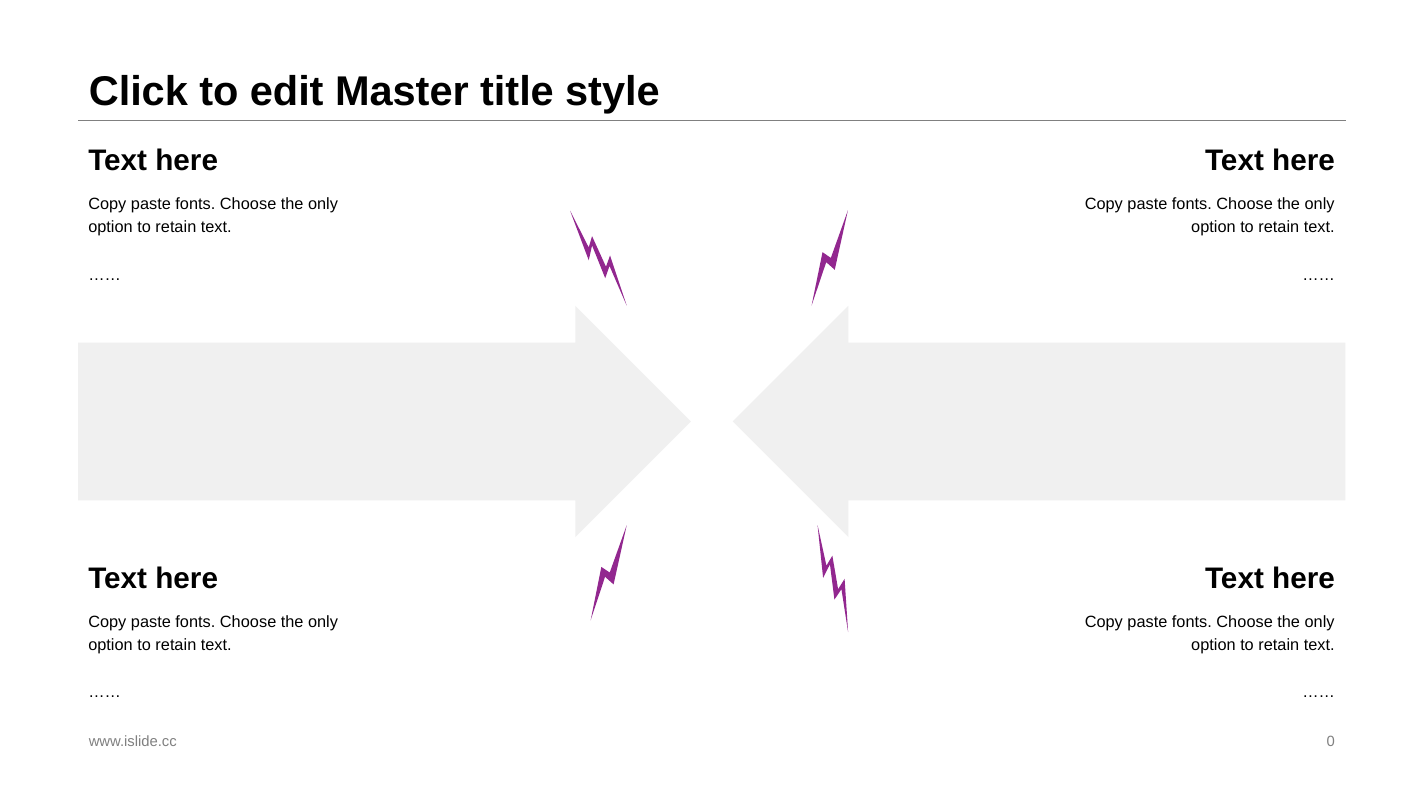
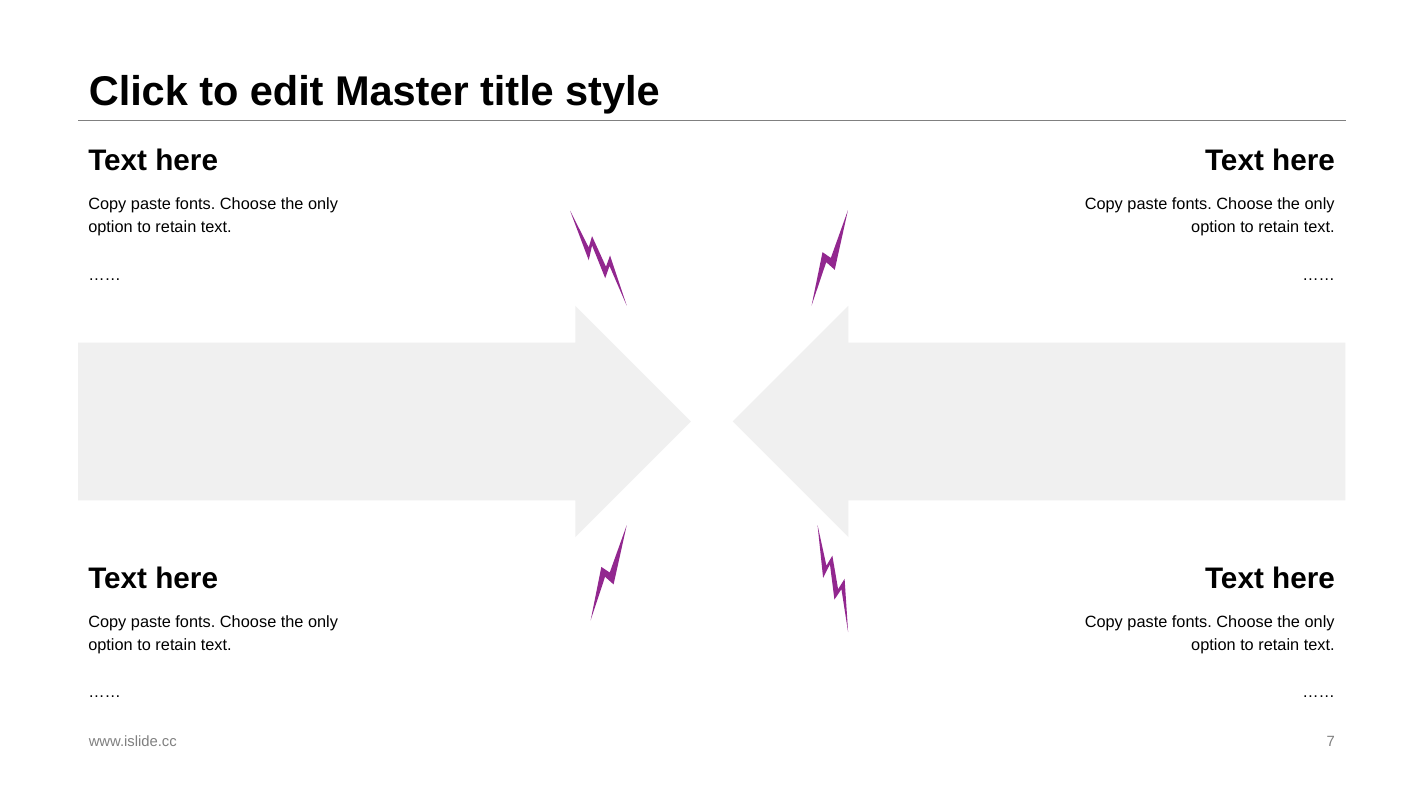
0: 0 -> 7 (1331, 742)
